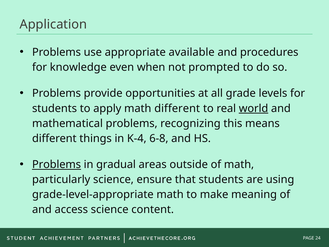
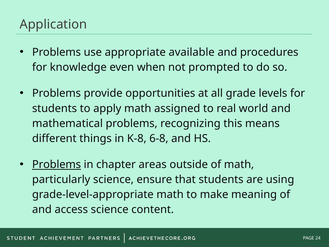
math different: different -> assigned (177, 108)
world underline: present -> none (254, 108)
K-4: K-4 -> K-8 (137, 138)
gradual: gradual -> chapter (116, 164)
